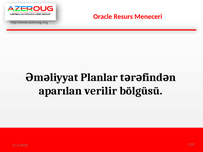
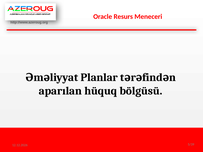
verilir: verilir -> hüquq (101, 91)
